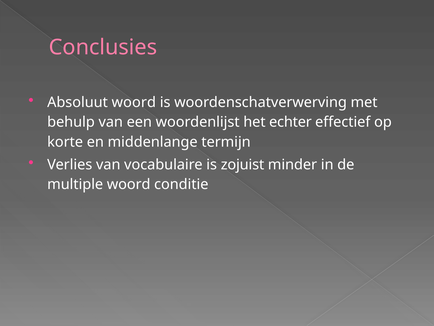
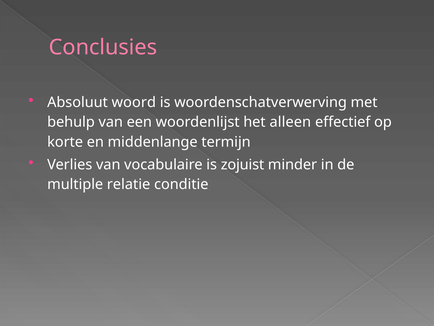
echter: echter -> alleen (290, 122)
multiple woord: woord -> relatie (129, 184)
